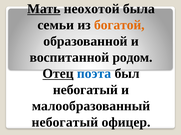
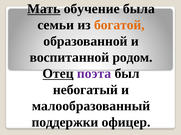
неохотой: неохотой -> обучение (92, 9)
поэта colour: blue -> purple (94, 74)
небогатый: небогатый -> поддержки (65, 123)
